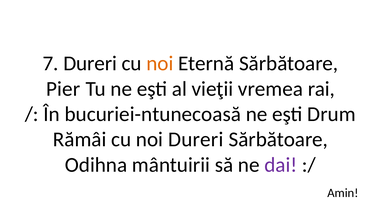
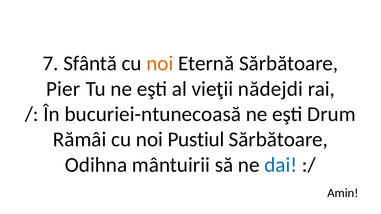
7 Dureri: Dureri -> Sfântă (90, 64)
vremea: vremea -> nădejdi (270, 89)
noi Dureri: Dureri -> Pustiul (196, 140)
dai colour: purple -> blue (281, 165)
